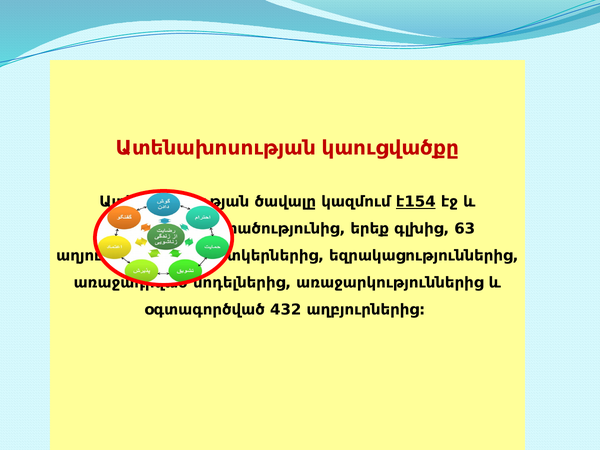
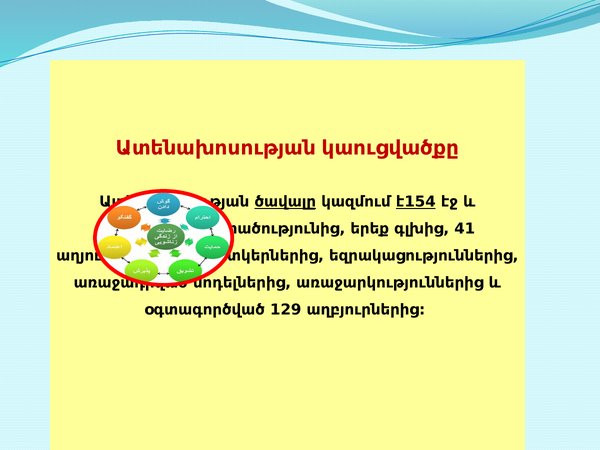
ծավալը underline: none -> present (285, 202)
63: 63 -> 41 (465, 229)
432: 432 -> 129 (286, 310)
